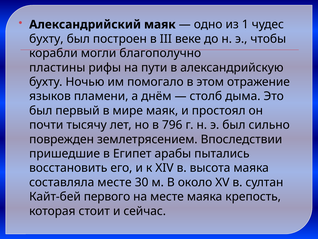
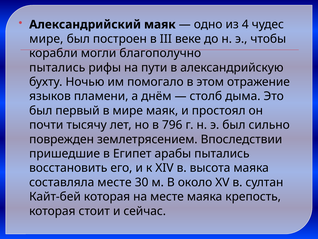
1: 1 -> 4 (245, 24)
бухту: бухту -> мире (46, 39)
пластины: пластины -> пытались (57, 67)
Кайт-бей первого: первого -> которая (107, 196)
